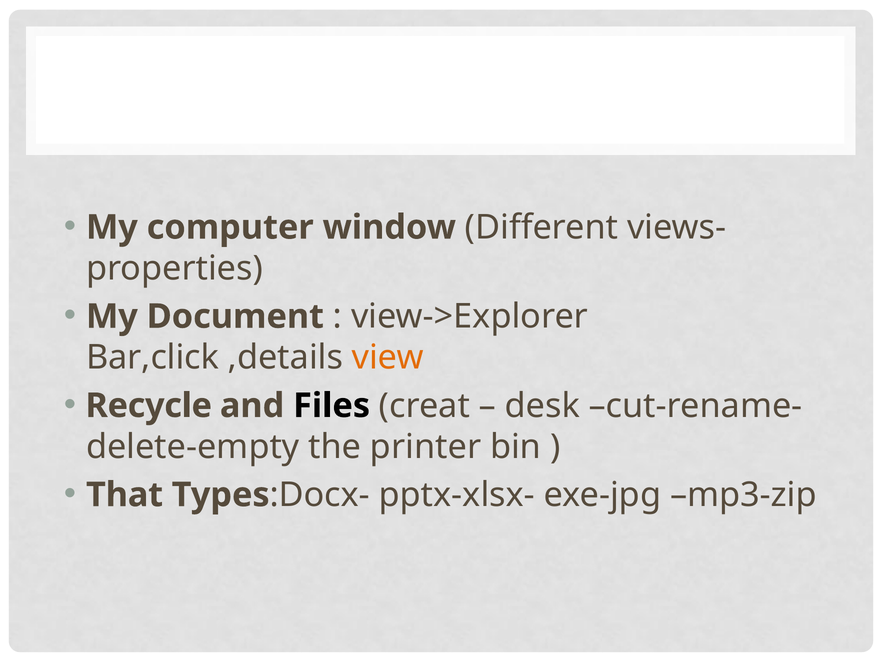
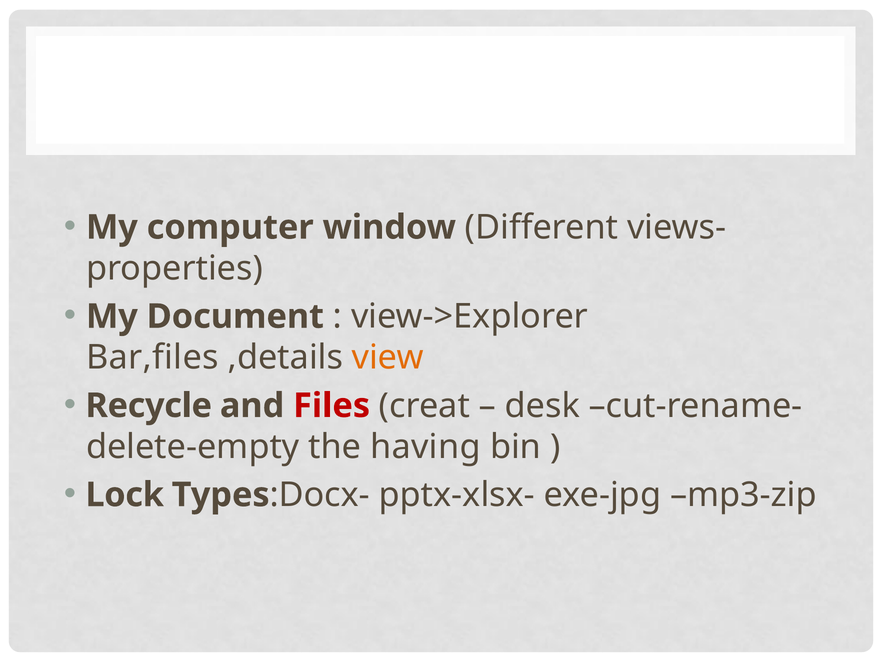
Bar,click: Bar,click -> Bar,files (152, 358)
Files colour: black -> red (332, 406)
printer: printer -> having (425, 447)
That: That -> Lock (125, 495)
